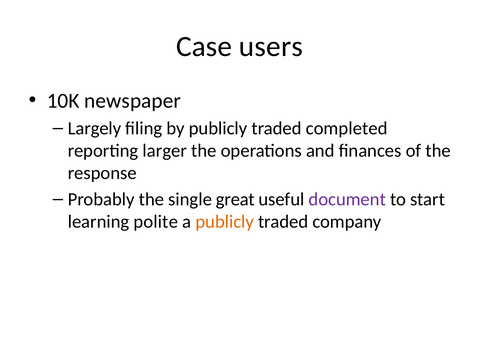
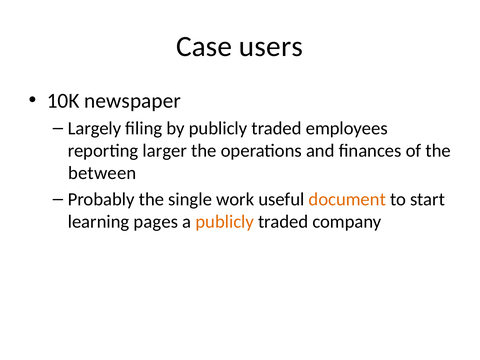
completed: completed -> employees (347, 128)
response: response -> between (102, 173)
great: great -> work (235, 199)
document colour: purple -> orange (347, 199)
polite: polite -> pages (156, 222)
